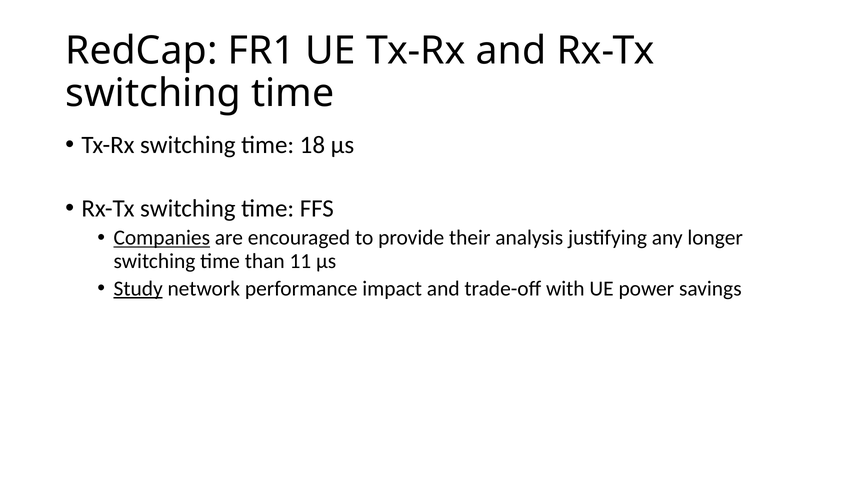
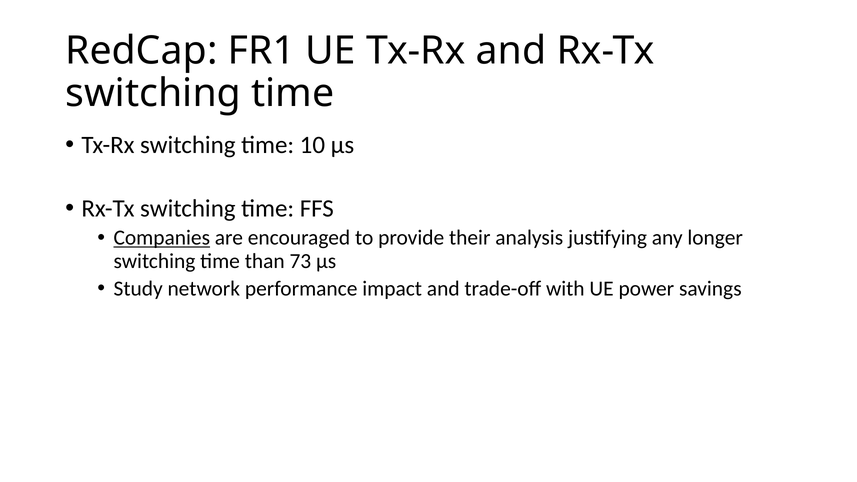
18: 18 -> 10 (312, 145)
11: 11 -> 73 (300, 261)
Study underline: present -> none (138, 289)
